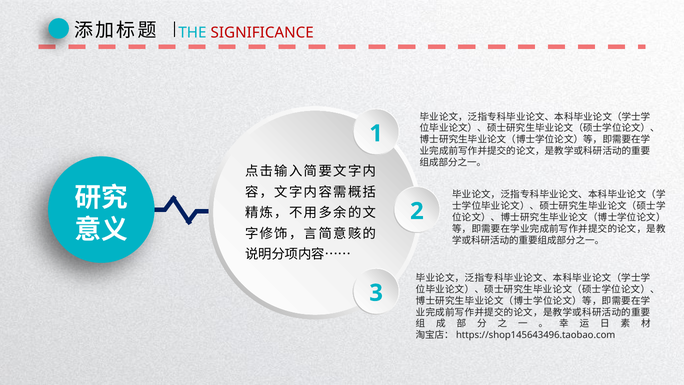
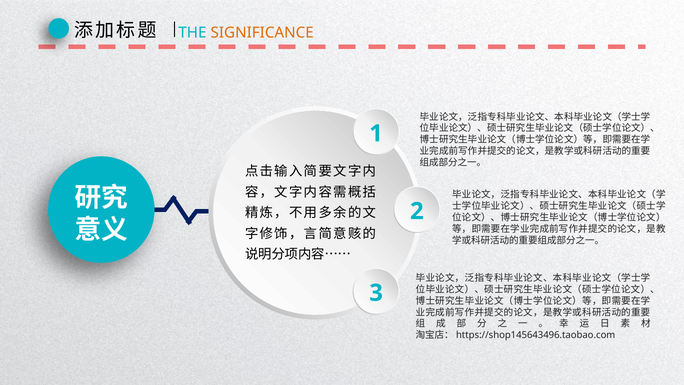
SIGNIFICANCE colour: red -> orange (262, 33)
